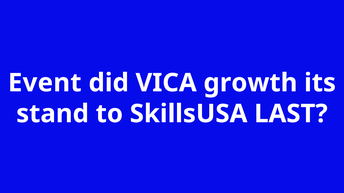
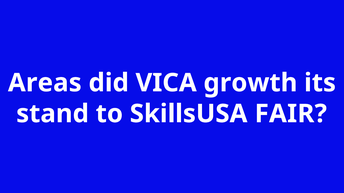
Event: Event -> Areas (45, 83)
LAST: LAST -> FAIR (291, 114)
